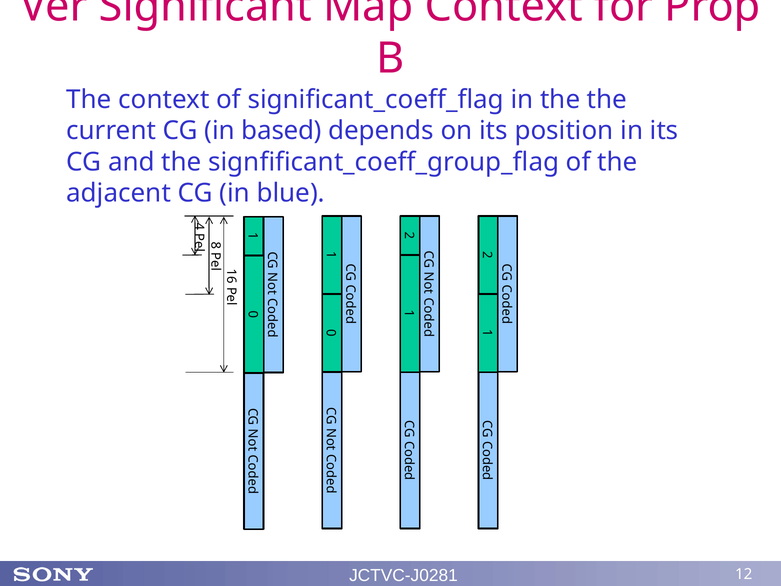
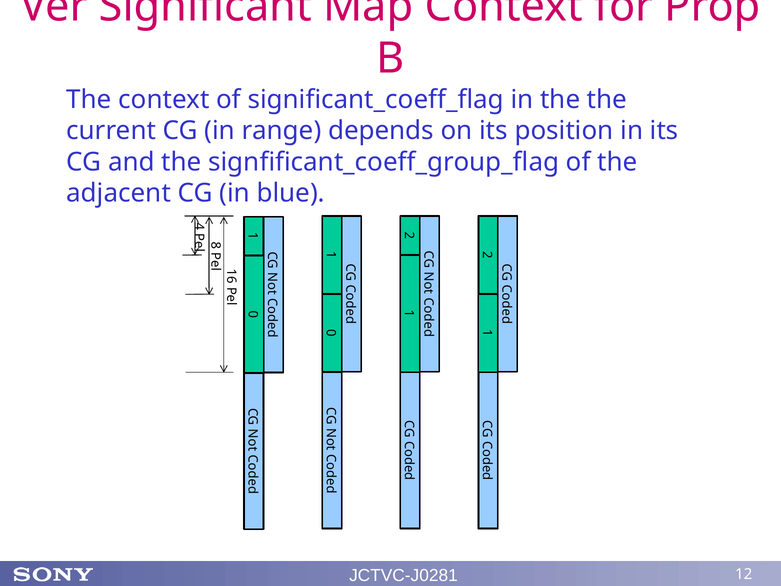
based: based -> range (282, 131)
